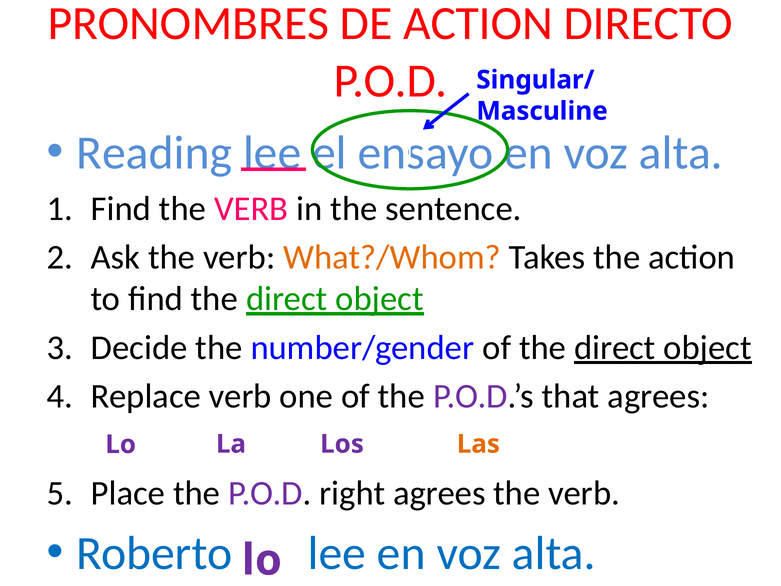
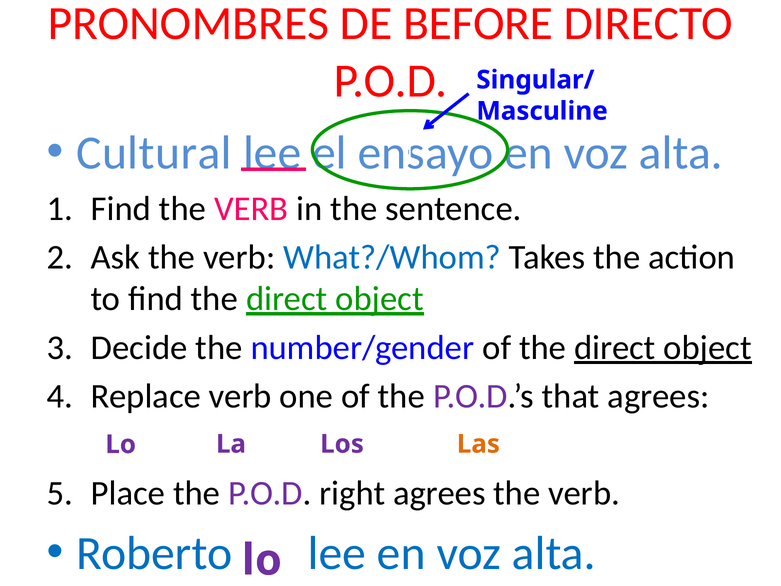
DE ACTION: ACTION -> BEFORE (478, 24)
Reading: Reading -> Cultural (154, 153)
What?/Whom colour: orange -> blue (392, 257)
